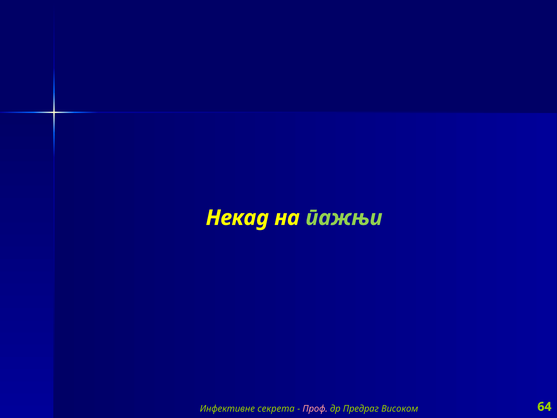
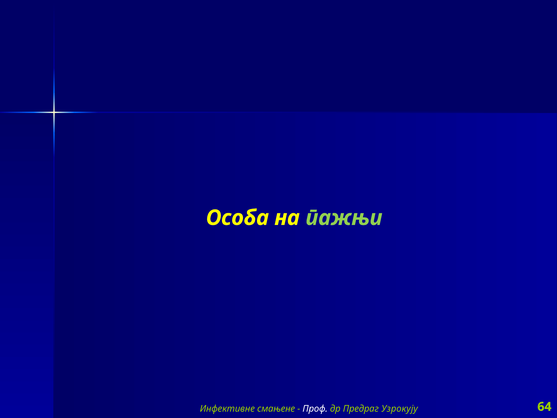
Некад: Некад -> Особа (237, 218)
секрета: секрета -> смањене (276, 409)
Проф colour: pink -> white (315, 409)
Високом: Високом -> Узрокују (400, 409)
